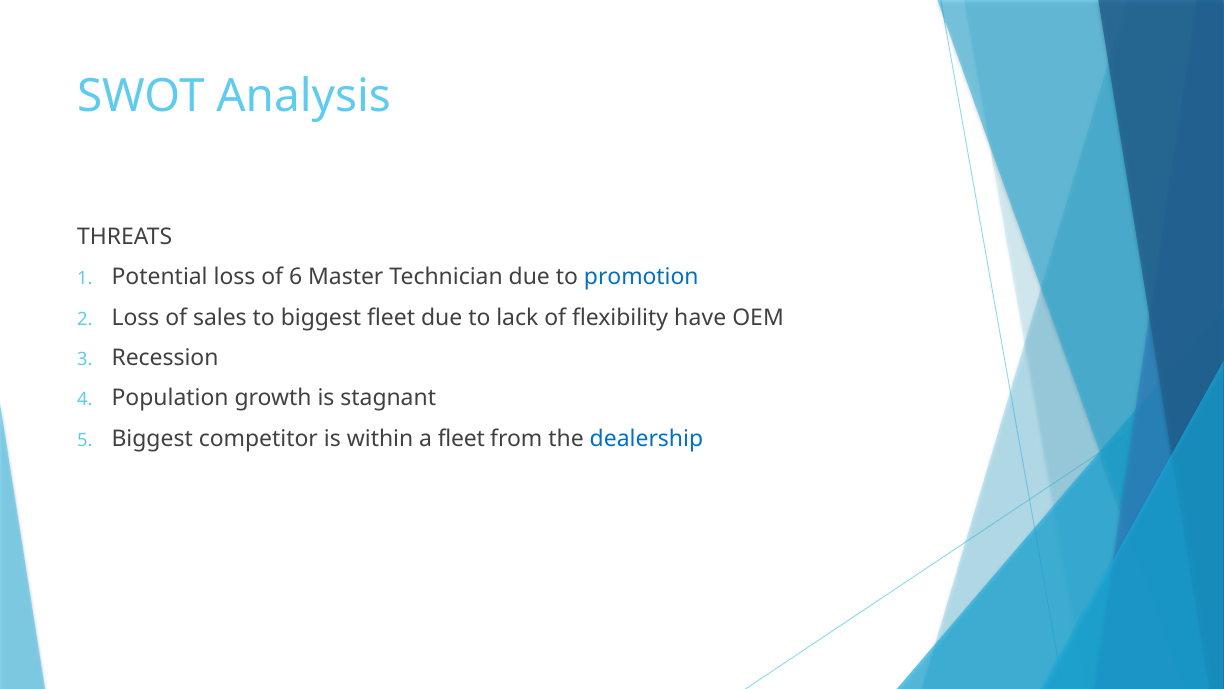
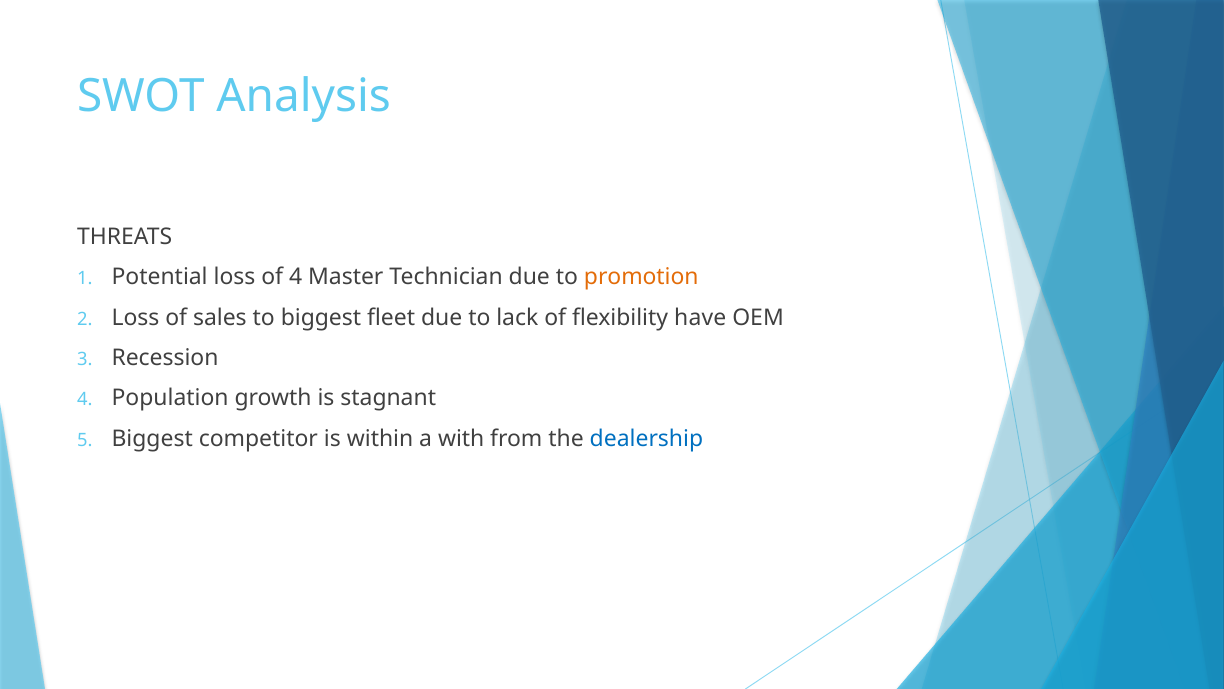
of 6: 6 -> 4 (296, 277)
promotion colour: blue -> orange (641, 277)
a fleet: fleet -> with (461, 438)
